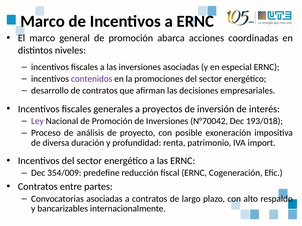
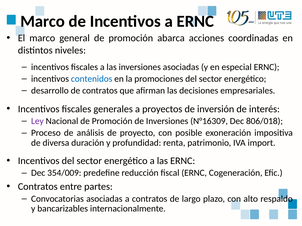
contenidos colour: purple -> blue (92, 79)
N°70042: N°70042 -> N°16309 (209, 121)
193/018: 193/018 -> 806/018 (264, 121)
